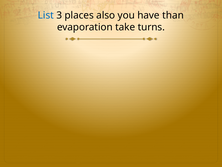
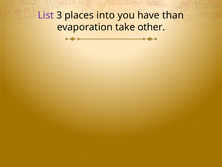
List colour: blue -> purple (46, 15)
also: also -> into (106, 15)
turns: turns -> other (151, 27)
